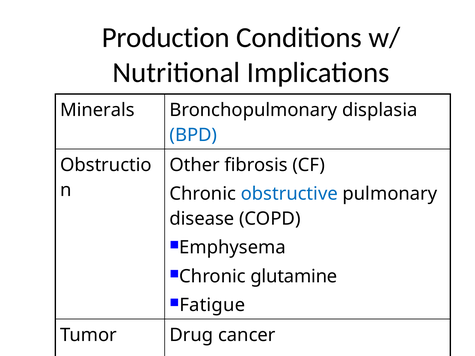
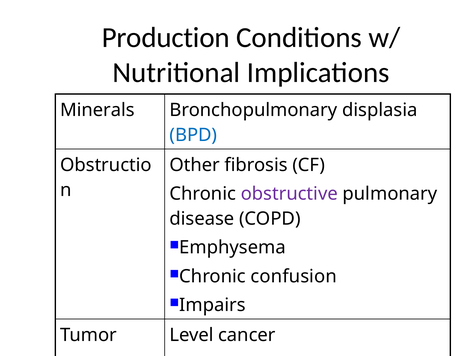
obstructive colour: blue -> purple (289, 194)
glutamine: glutamine -> confusion (294, 277)
Fatigue: Fatigue -> Impairs (212, 305)
Drug: Drug -> Level (192, 335)
